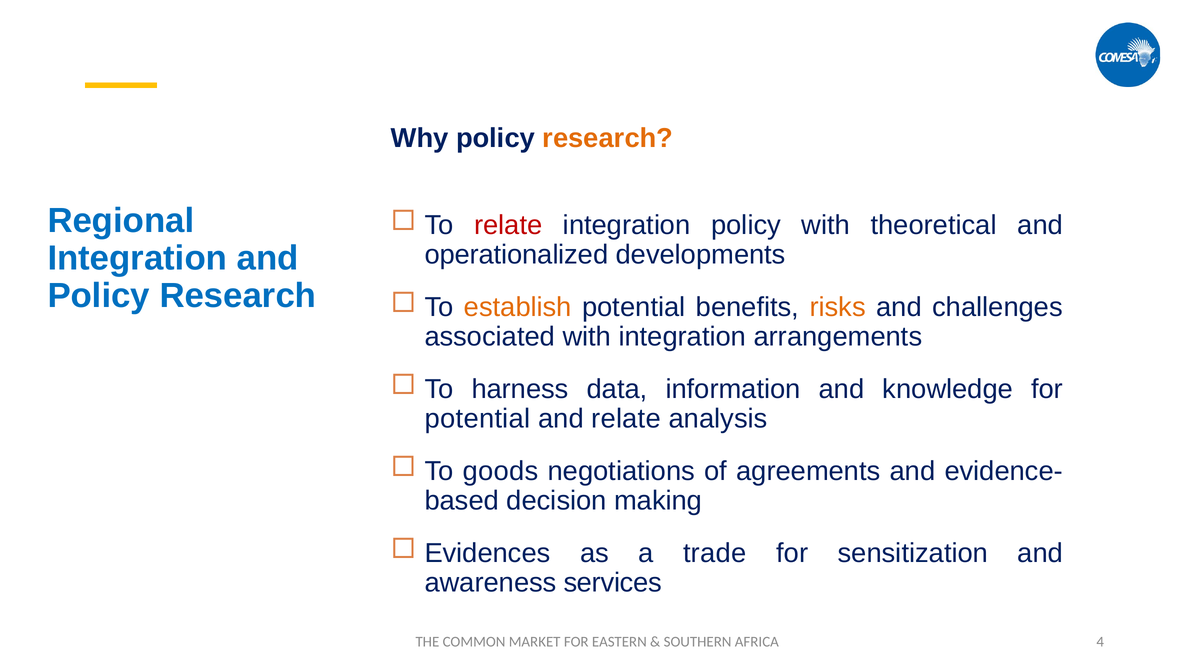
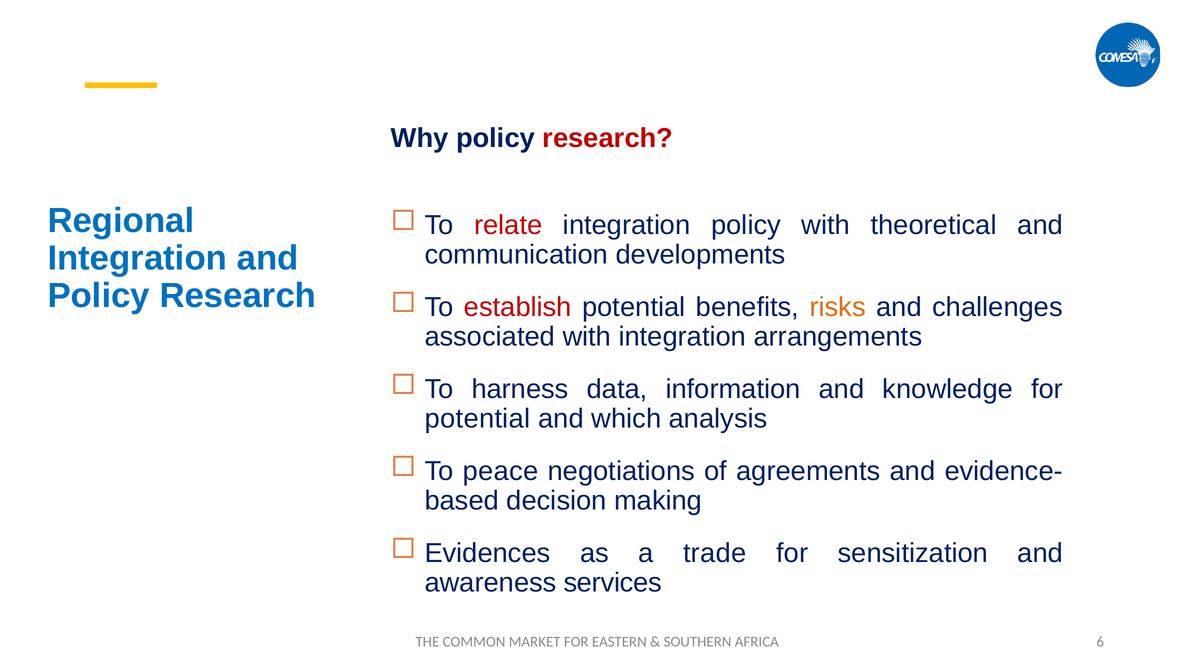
research colour: orange -> red (608, 138)
operationalized: operationalized -> communication (516, 255)
establish colour: orange -> red (518, 307)
and relate: relate -> which (626, 419)
goods: goods -> peace (500, 471)
4: 4 -> 6 (1100, 642)
